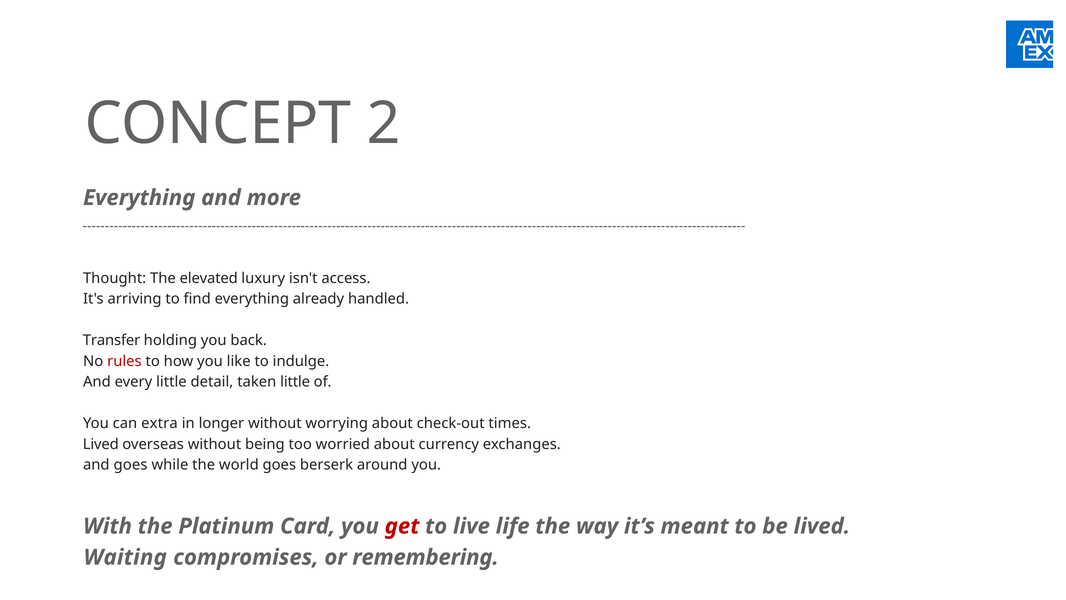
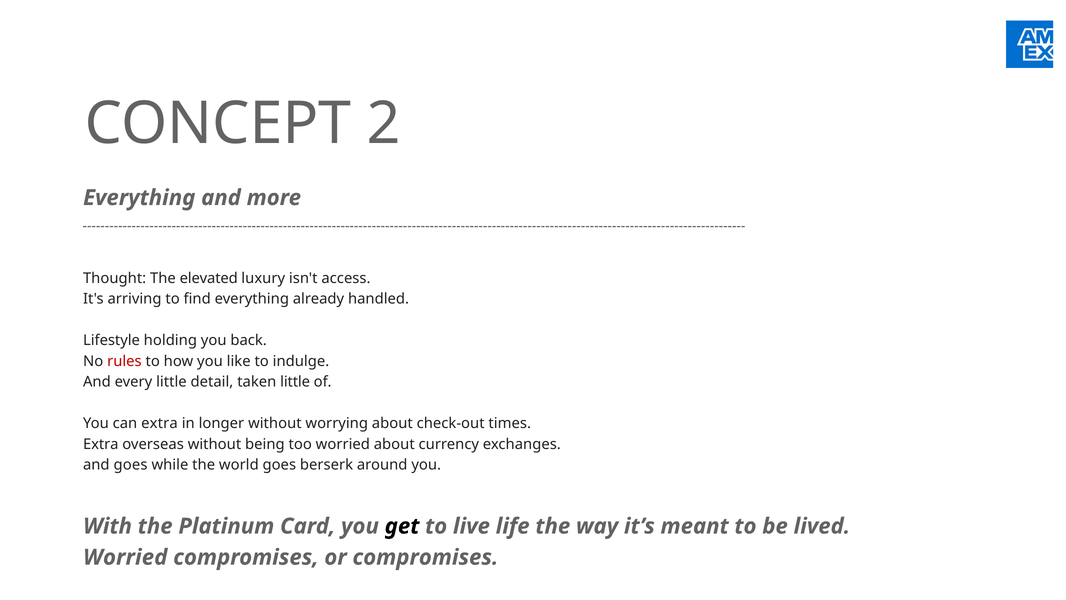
Transfer: Transfer -> Lifestyle (112, 340)
Lived: Lived -> Extra (101, 444)
get colour: red -> black (402, 526)
Waiting: Waiting -> Worried (125, 557)
or remembering: remembering -> compromises (425, 557)
